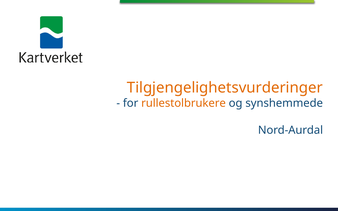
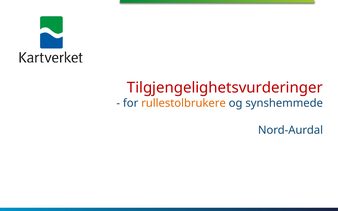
Tilgjengelighetsvurderinger colour: orange -> red (225, 88)
